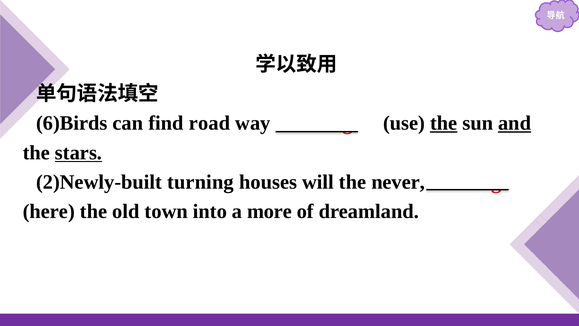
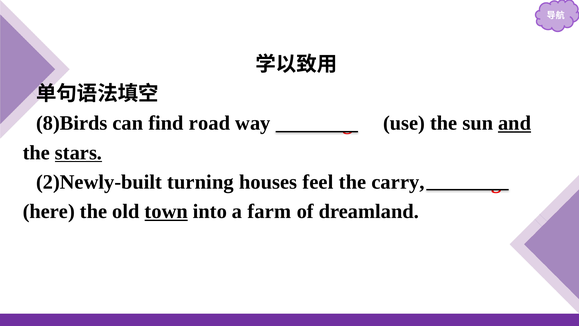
6)Birds: 6)Birds -> 8)Birds (72, 123)
the underline: present -> none (444, 123)
will: will -> feel (318, 182)
never: never -> carry (398, 182)
town underline: none -> present (166, 211)
more: more -> farm (269, 211)
